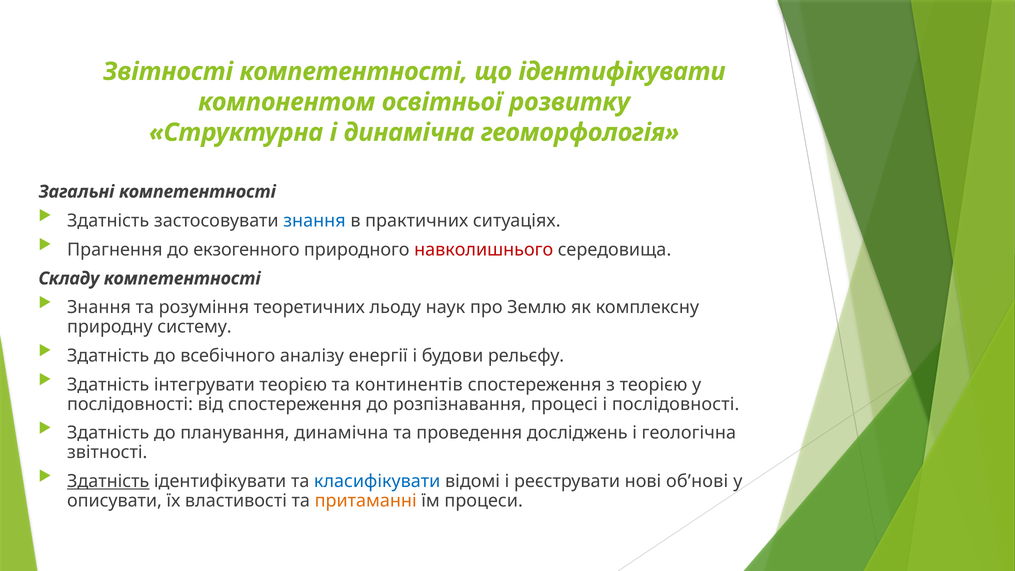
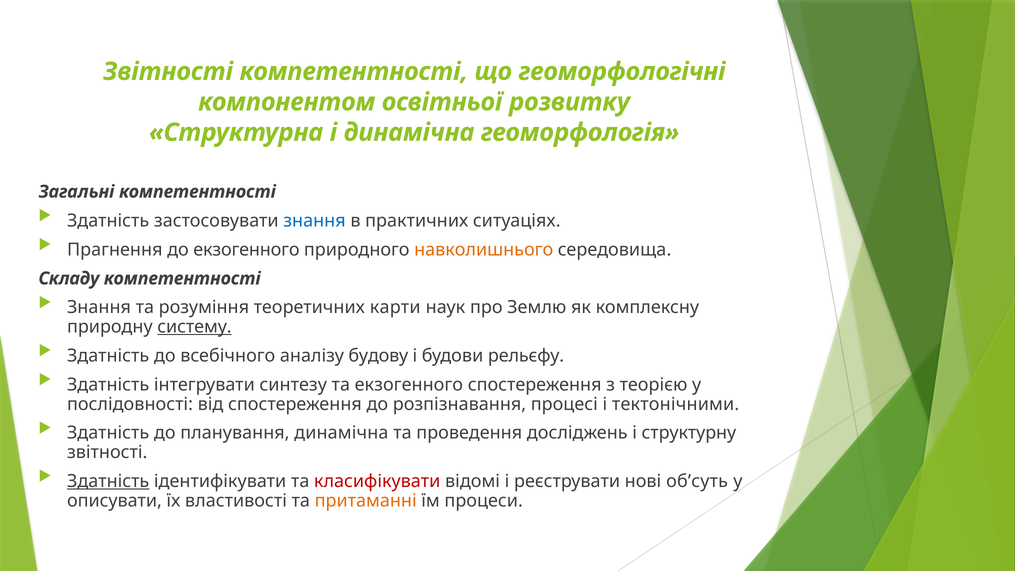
що ідентифікувати: ідентифікувати -> геоморфологічні (622, 72)
навколишнього colour: red -> orange (484, 250)
льоду: льоду -> карти (395, 307)
систему underline: none -> present (195, 327)
енергії: енергії -> будову (378, 356)
інтегрувати теорією: теорією -> синтезу (293, 385)
та континентів: континентів -> екзогенного (409, 385)
і послідовності: послідовності -> тектонічними (676, 404)
геологічна: геологічна -> структурну (689, 433)
класифікувати colour: blue -> red (377, 481)
об’нові: об’нові -> об’суть (697, 481)
